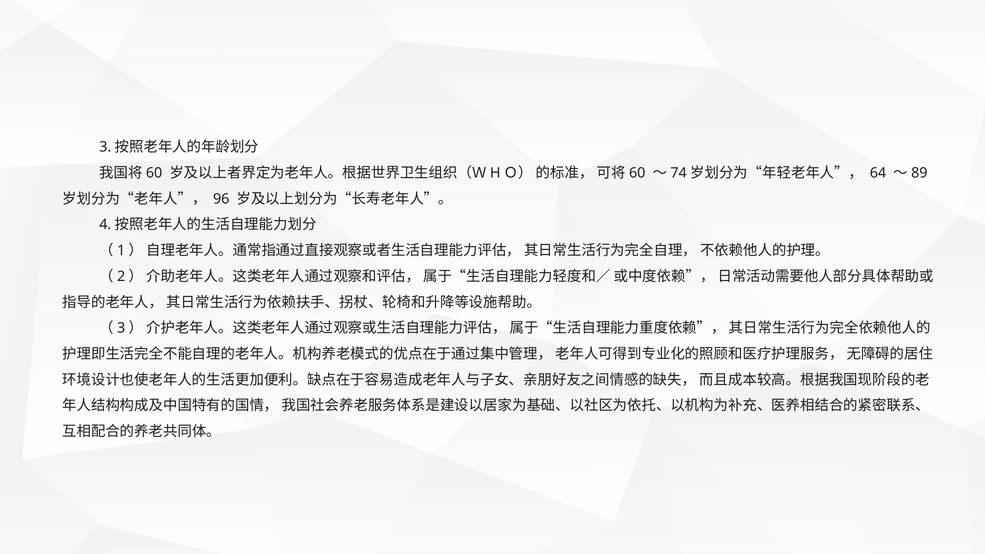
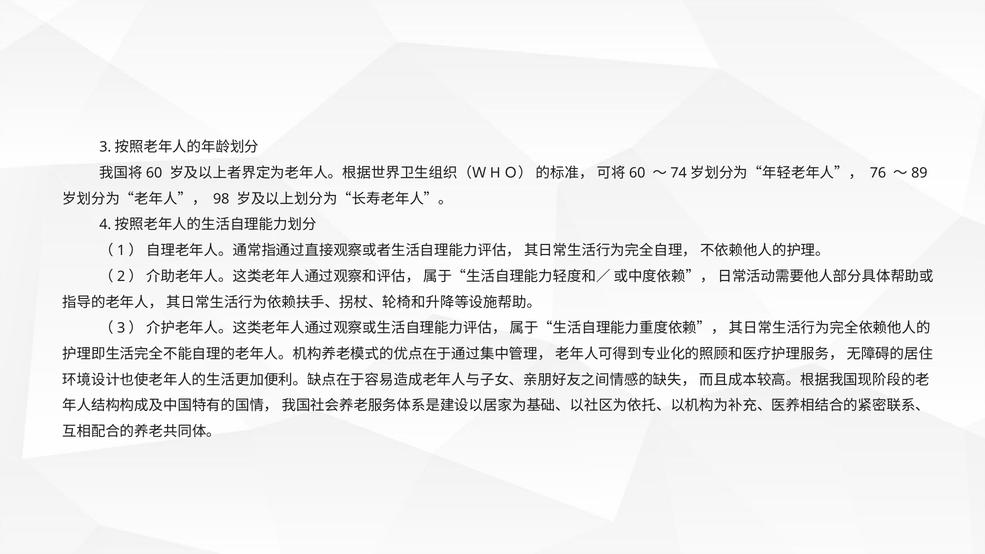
64: 64 -> 76 (878, 173)
96: 96 -> 98 (221, 199)
